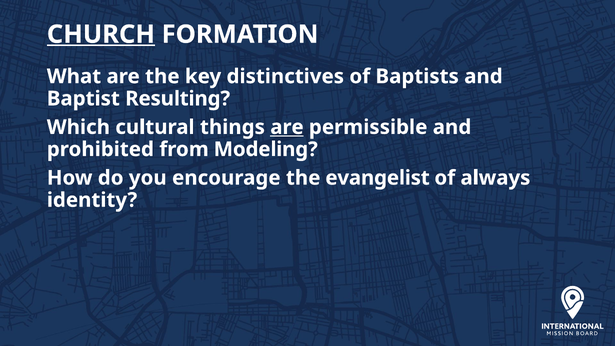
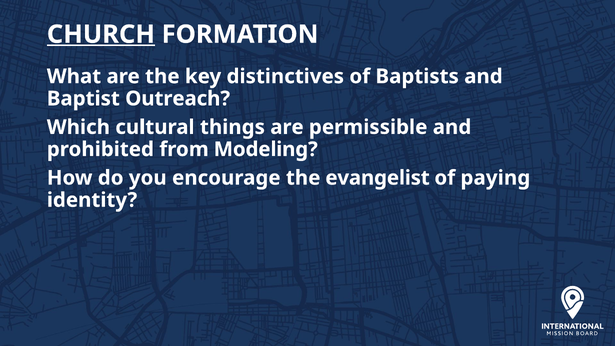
Resulting: Resulting -> Outreach (178, 99)
are underline: present -> none (287, 127)
always: always -> paying (495, 178)
